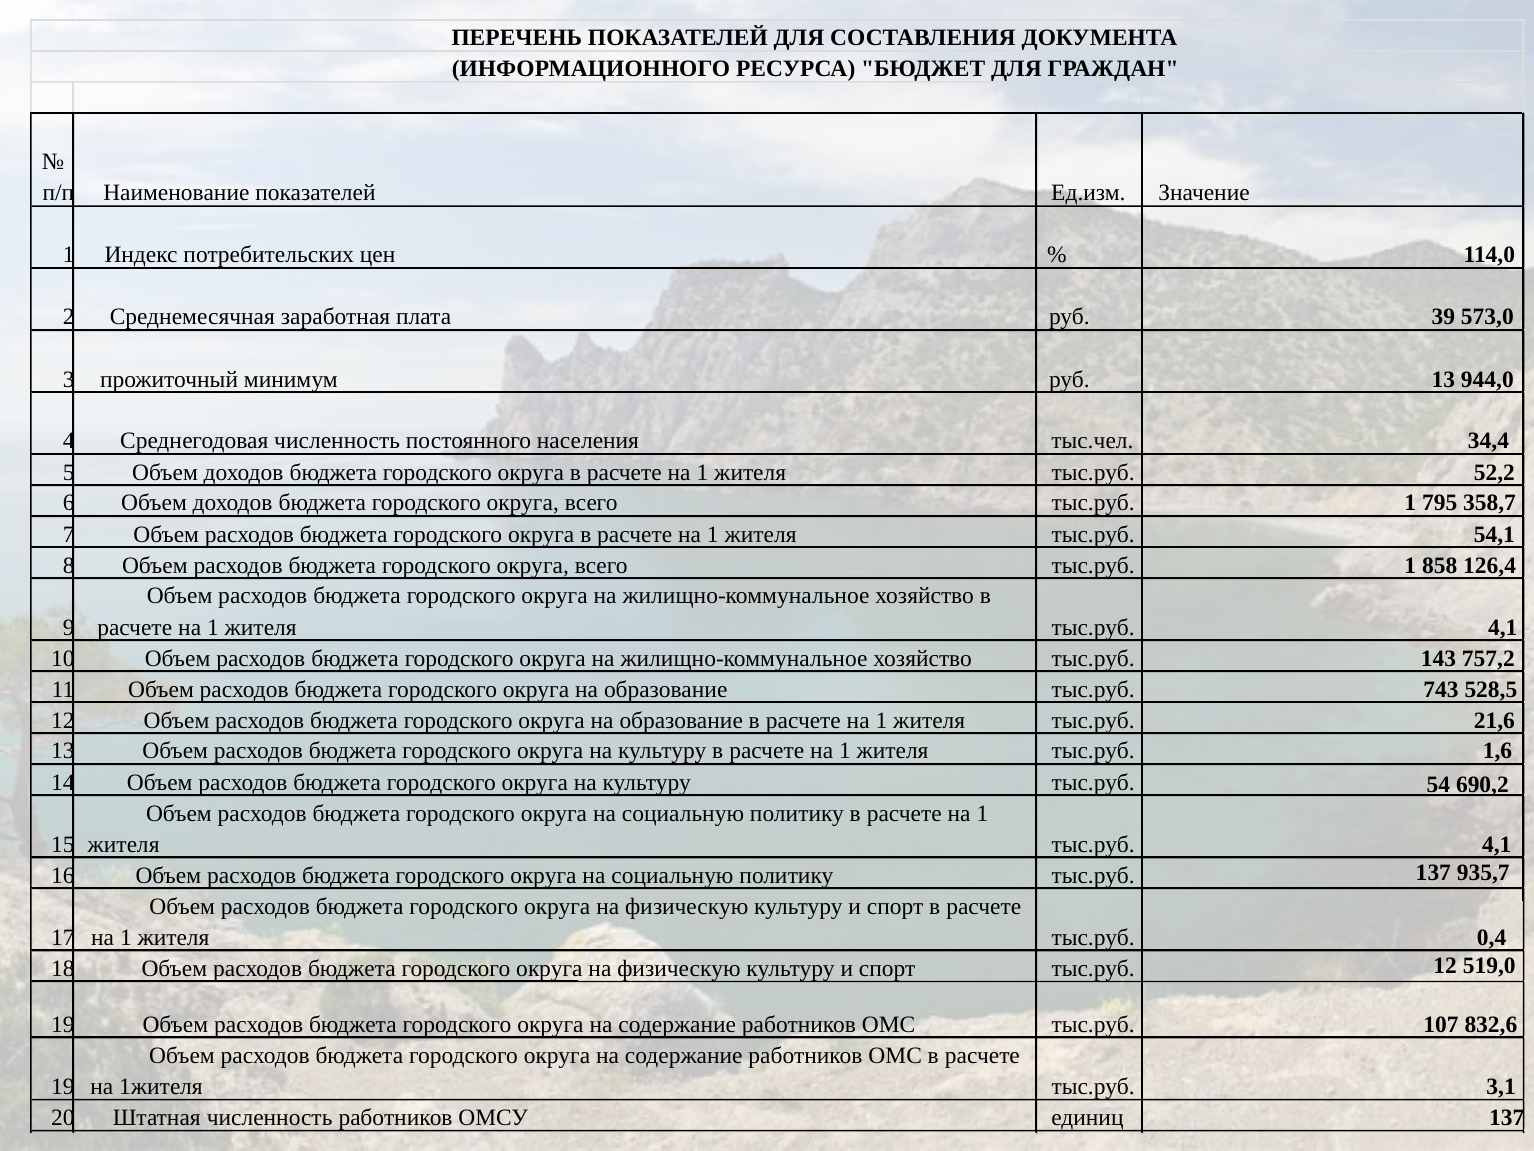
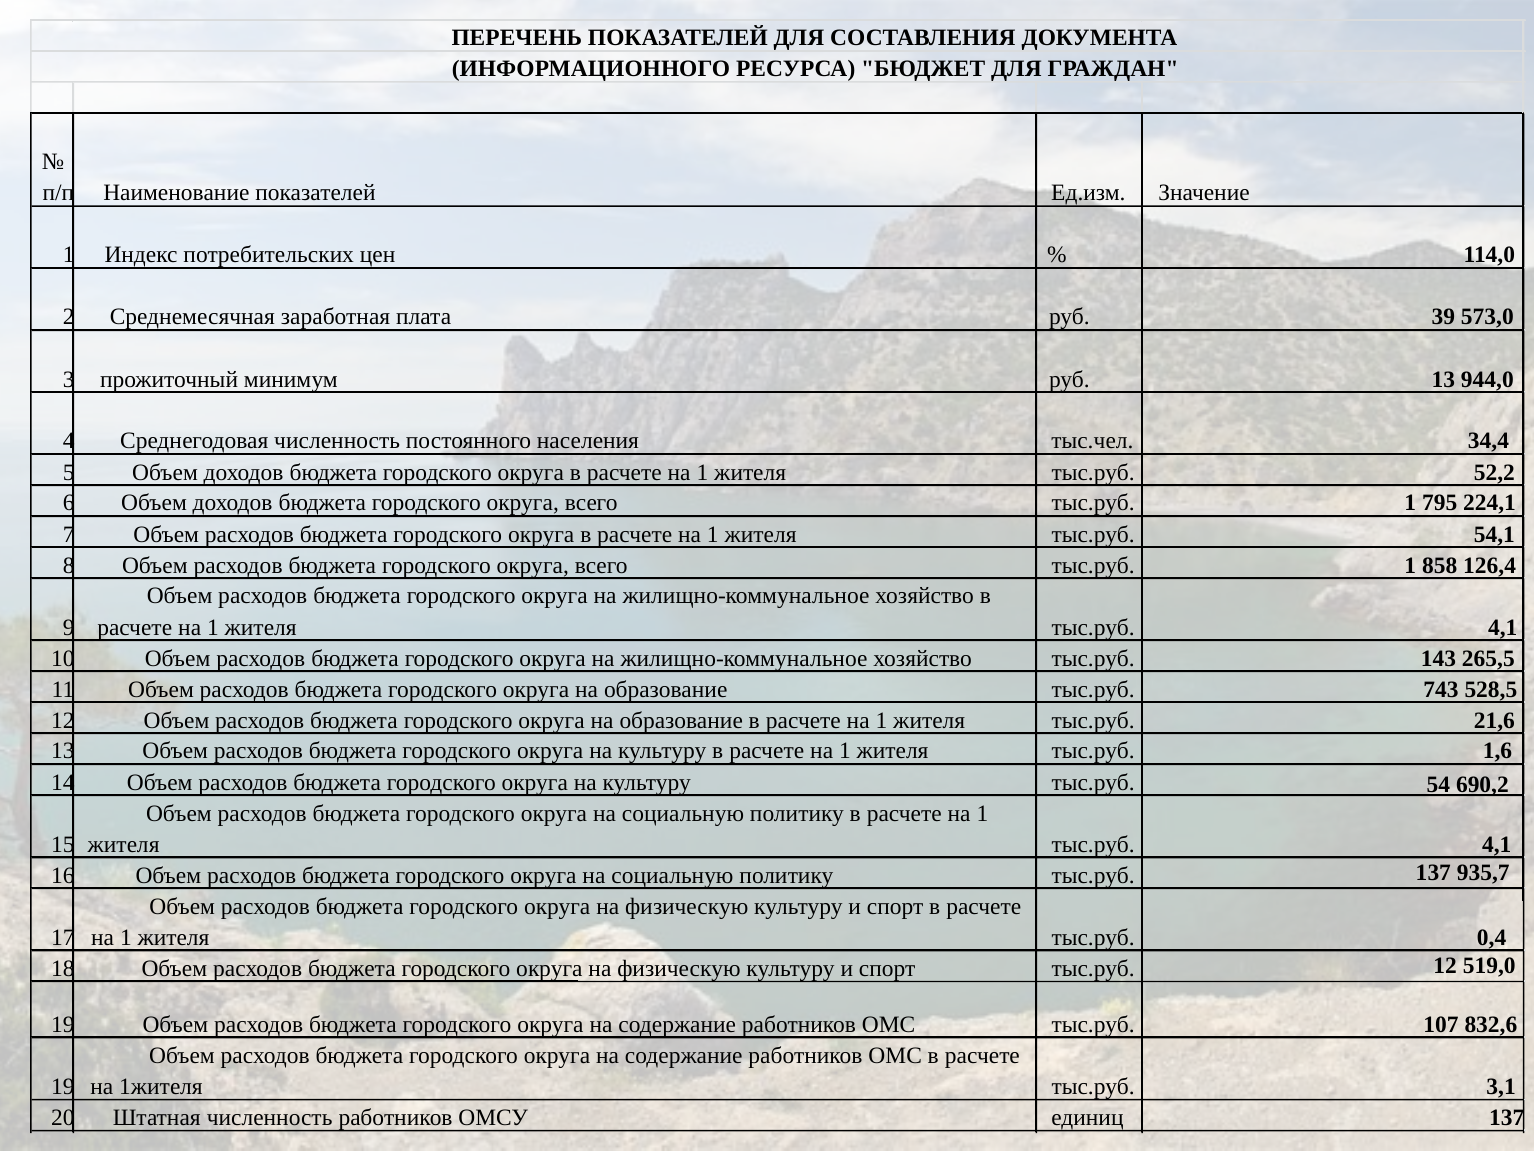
358,7: 358,7 -> 224,1 (1490, 503)
757,2: 757,2 -> 265,5 (1488, 659)
